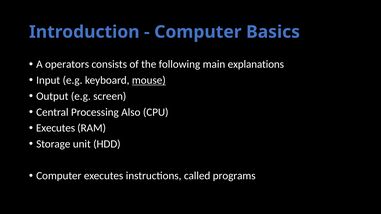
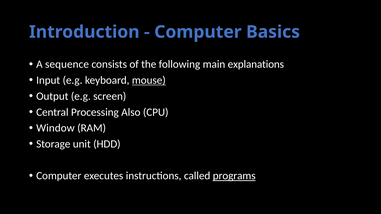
operators: operators -> sequence (67, 64)
Executes: Executes -> Window (55, 128)
programs underline: none -> present (234, 176)
